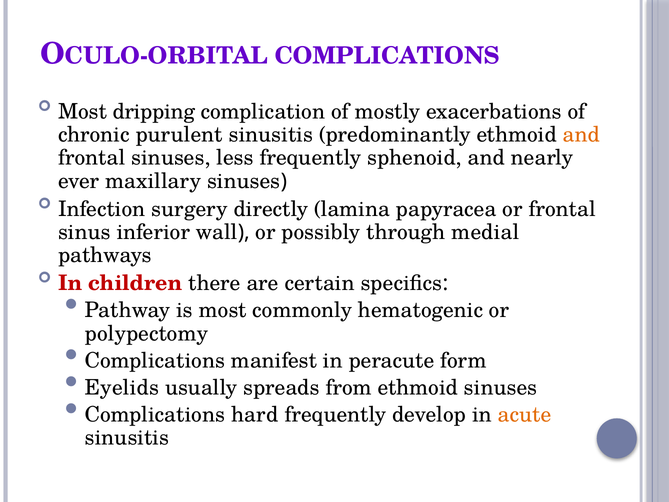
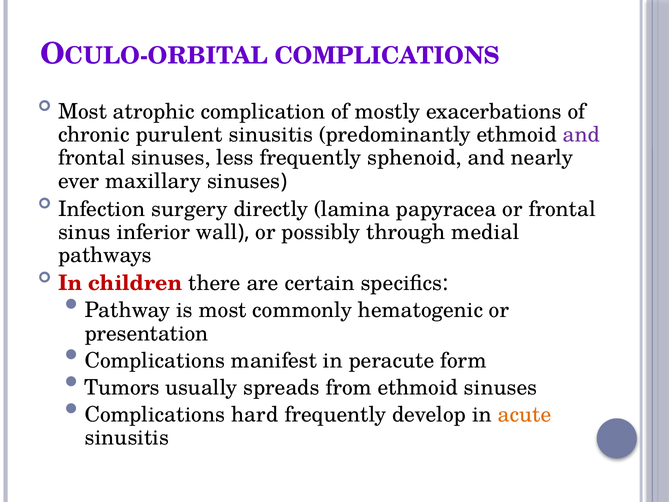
dripping: dripping -> atrophic (154, 112)
and colour: orange -> purple (581, 135)
polypectomy: polypectomy -> presentation (146, 333)
Eyelids: Eyelids -> Tumors (122, 388)
